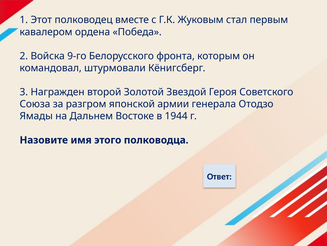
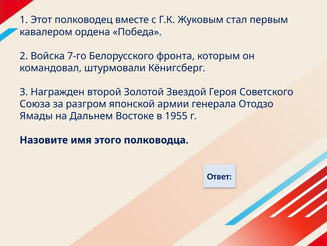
9-го: 9-го -> 7-го (77, 56)
1944: 1944 -> 1955 (176, 116)
